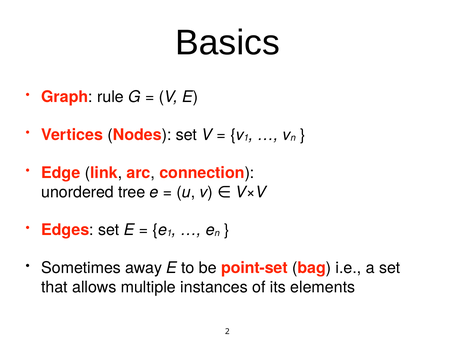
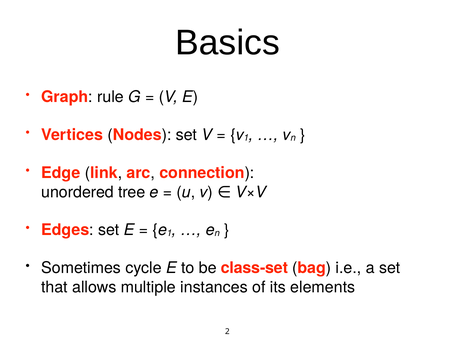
away: away -> cycle (144, 267)
point-set: point-set -> class-set (254, 267)
